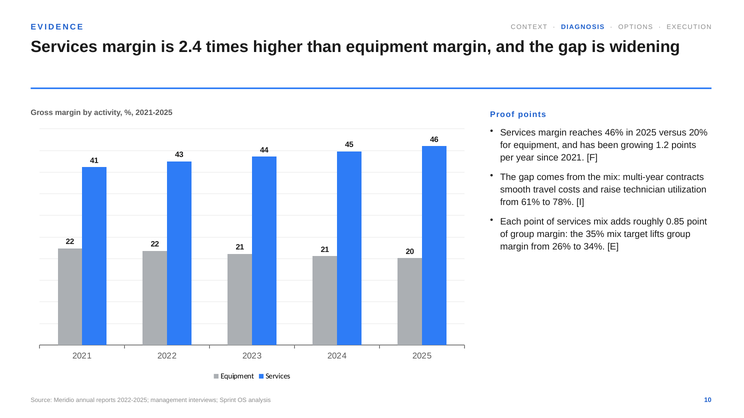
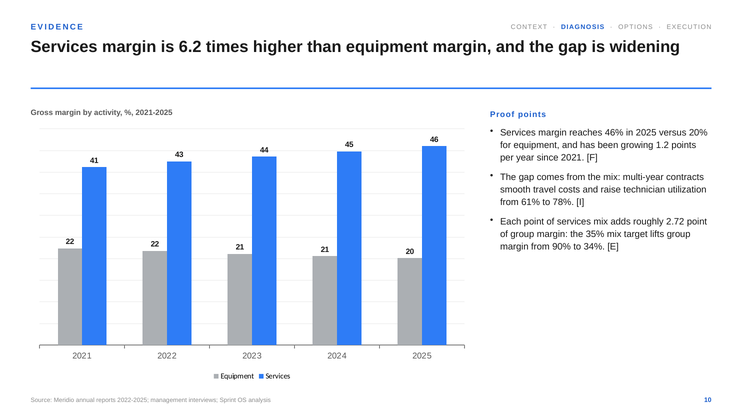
2.4: 2.4 -> 6.2 (190, 47)
0.85: 0.85 -> 2.72 (675, 222)
26%: 26% -> 90% (562, 247)
